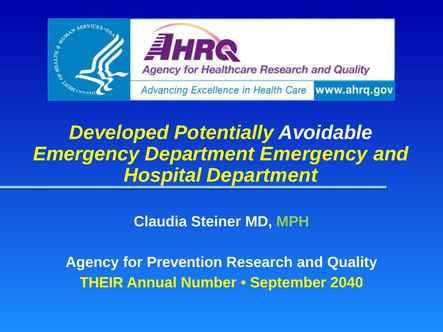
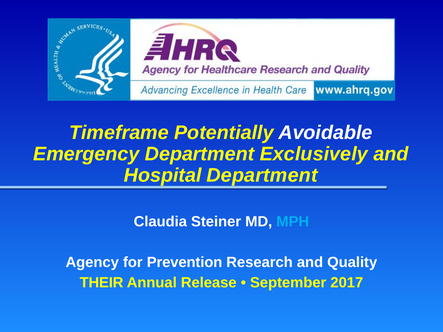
Developed: Developed -> Timeframe (119, 133)
Department Emergency: Emergency -> Exclusively (314, 154)
MPH colour: light green -> light blue (293, 222)
Number: Number -> Release (209, 283)
2040: 2040 -> 2017 (347, 283)
